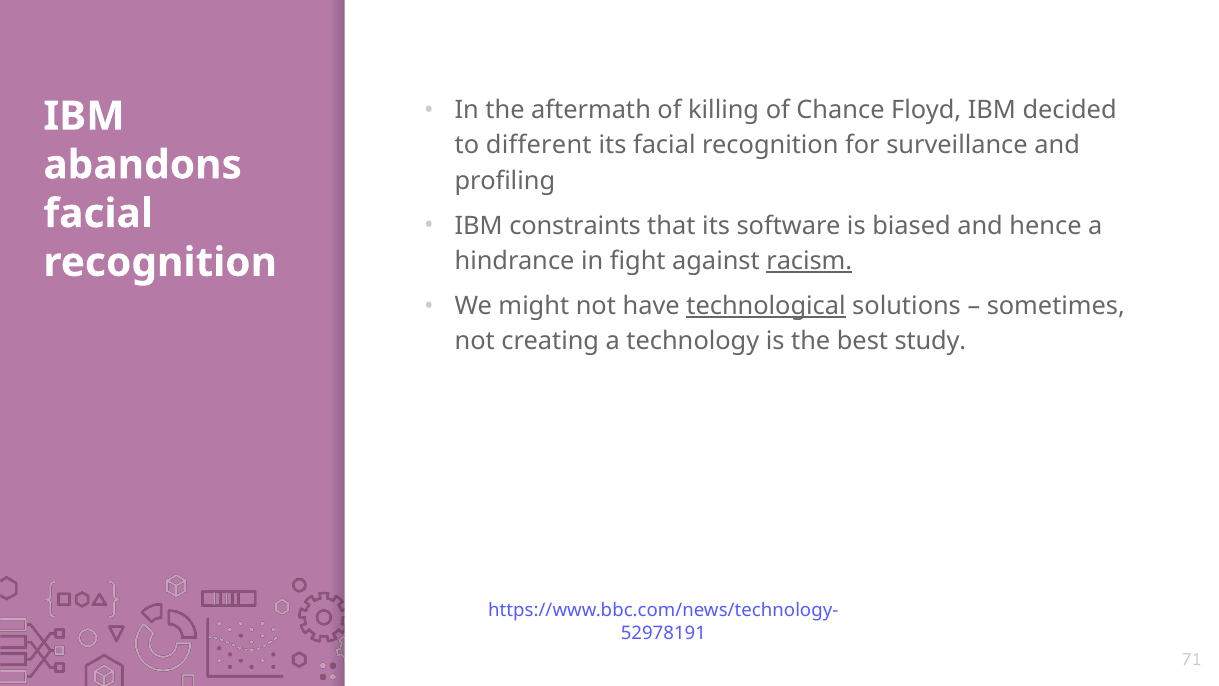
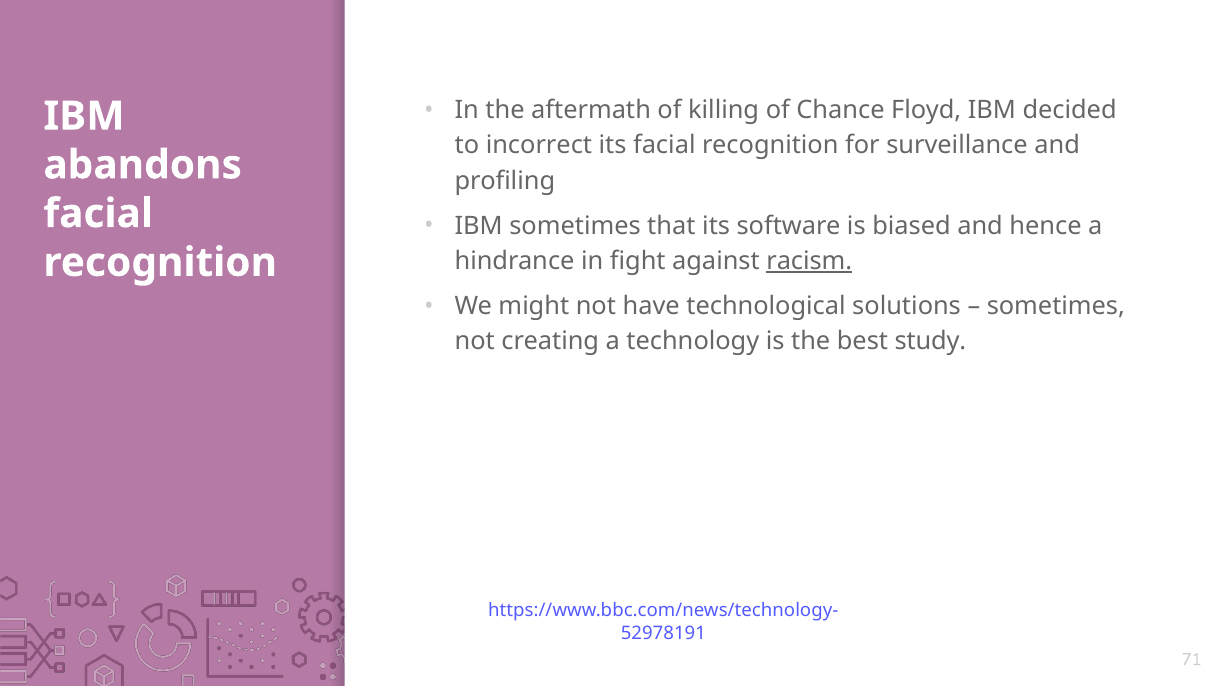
different: different -> incorrect (539, 146)
IBM constraints: constraints -> sometimes (575, 226)
technological underline: present -> none (766, 306)
